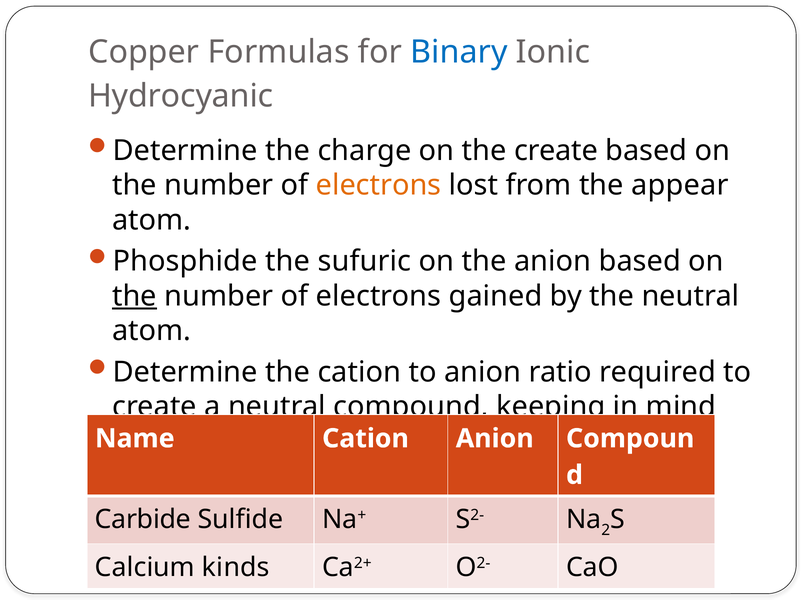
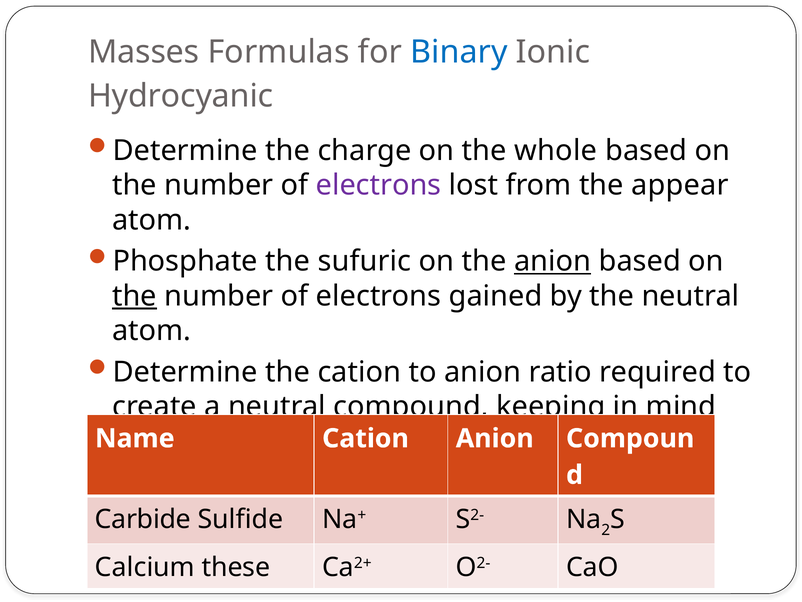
Copper: Copper -> Masses (144, 52)
the create: create -> whole (556, 150)
electrons colour: orange -> purple (379, 185)
Phosphide: Phosphide -> Phosphate (185, 261)
anion underline: none -> present (553, 261)
kinds: kinds -> these (236, 567)
